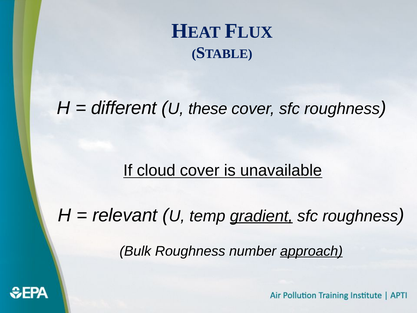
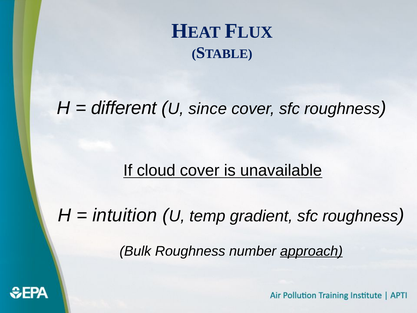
these: these -> since (208, 109)
relevant: relevant -> intuition (125, 215)
gradient underline: present -> none (261, 216)
